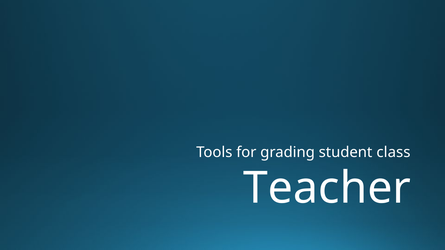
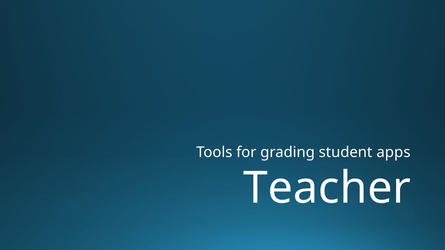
class: class -> apps (393, 153)
